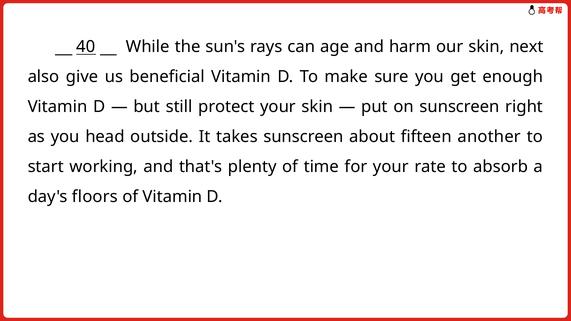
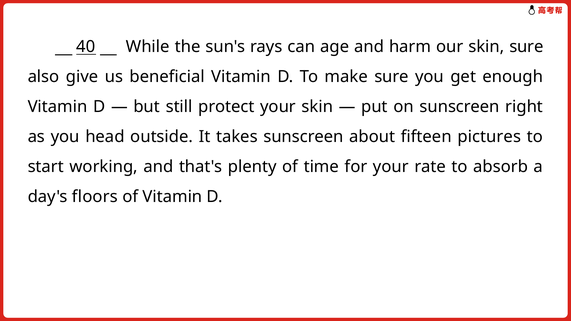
skin next: next -> sure (526, 47)
another: another -> pictures (489, 137)
